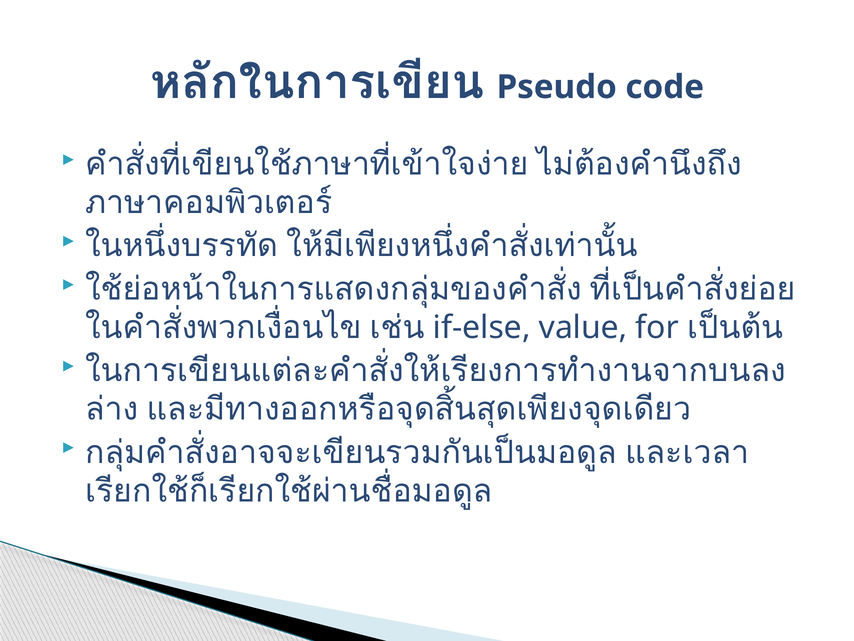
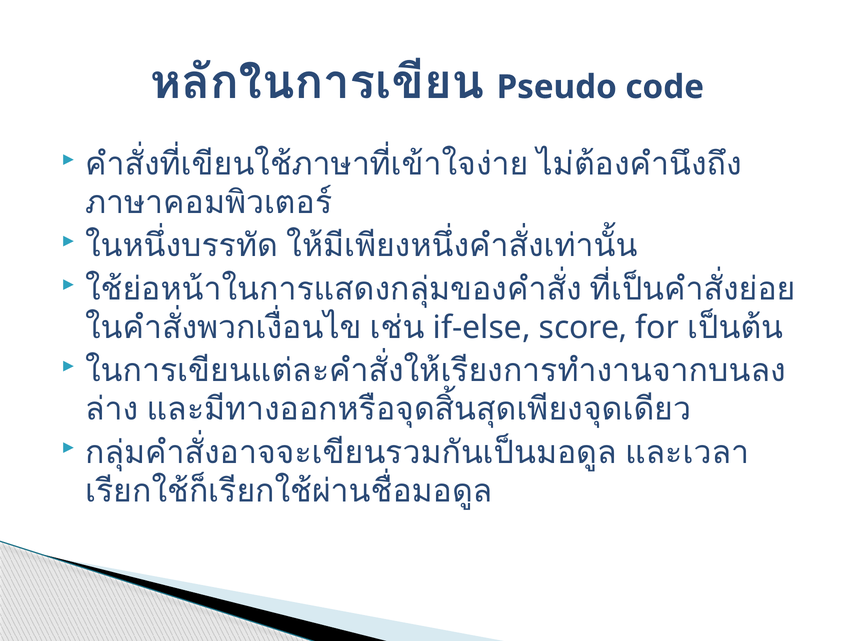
value: value -> score (583, 327)
